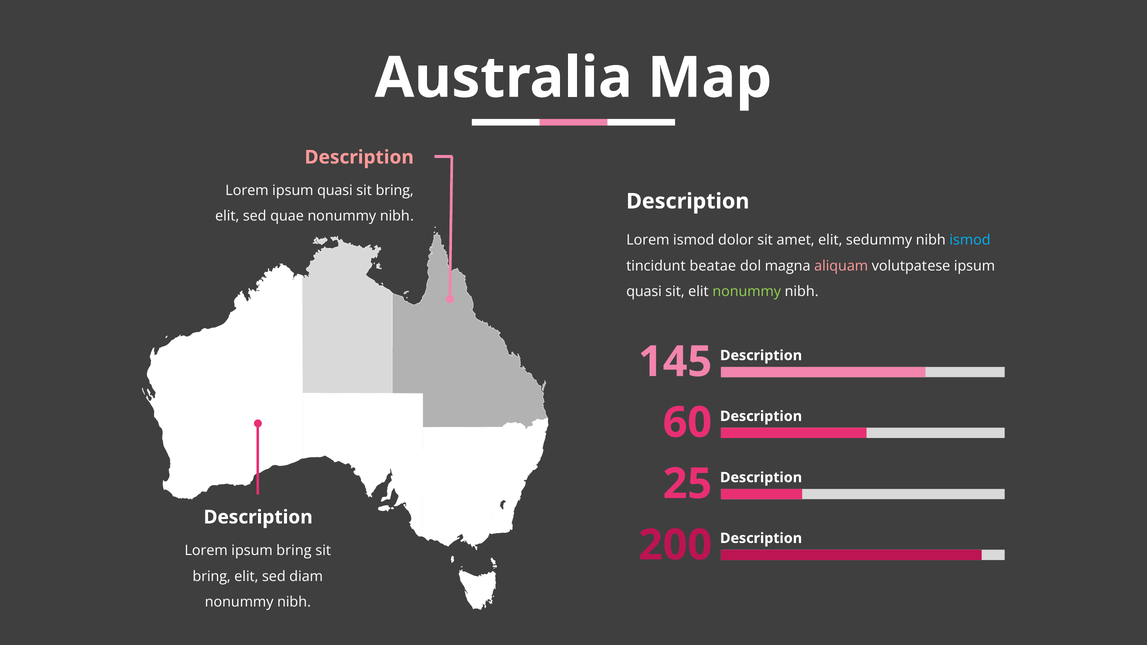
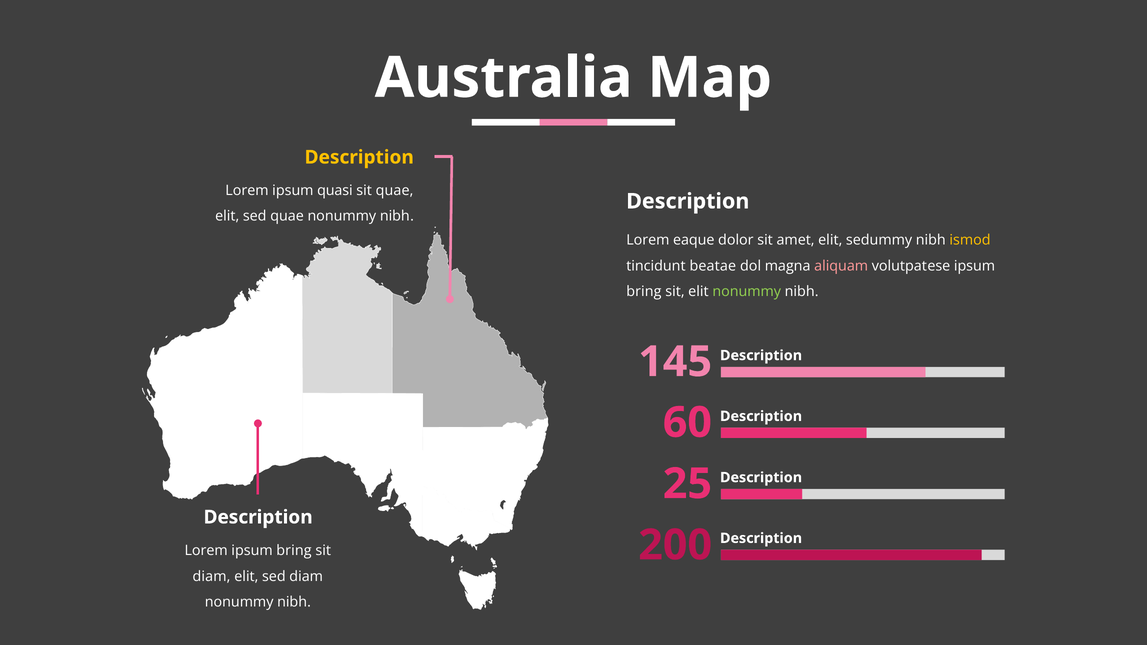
Description colour: pink -> yellow (359, 157)
bring: bring -> quae (395, 191)
Lorem ismod: ismod -> eaque (694, 240)
ismod colour: light blue -> yellow (970, 240)
quasi: quasi -> bring (644, 292)
bring: bring -> diam (212, 576)
